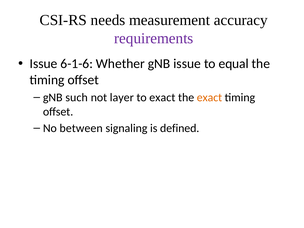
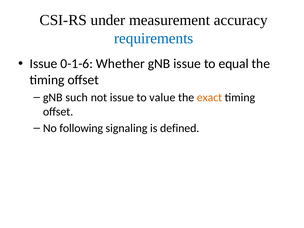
needs: needs -> under (108, 20)
requirements colour: purple -> blue (154, 38)
6-1-6: 6-1-6 -> 0-1-6 (77, 64)
not layer: layer -> issue (122, 97)
to exact: exact -> value (162, 97)
between: between -> following (81, 128)
